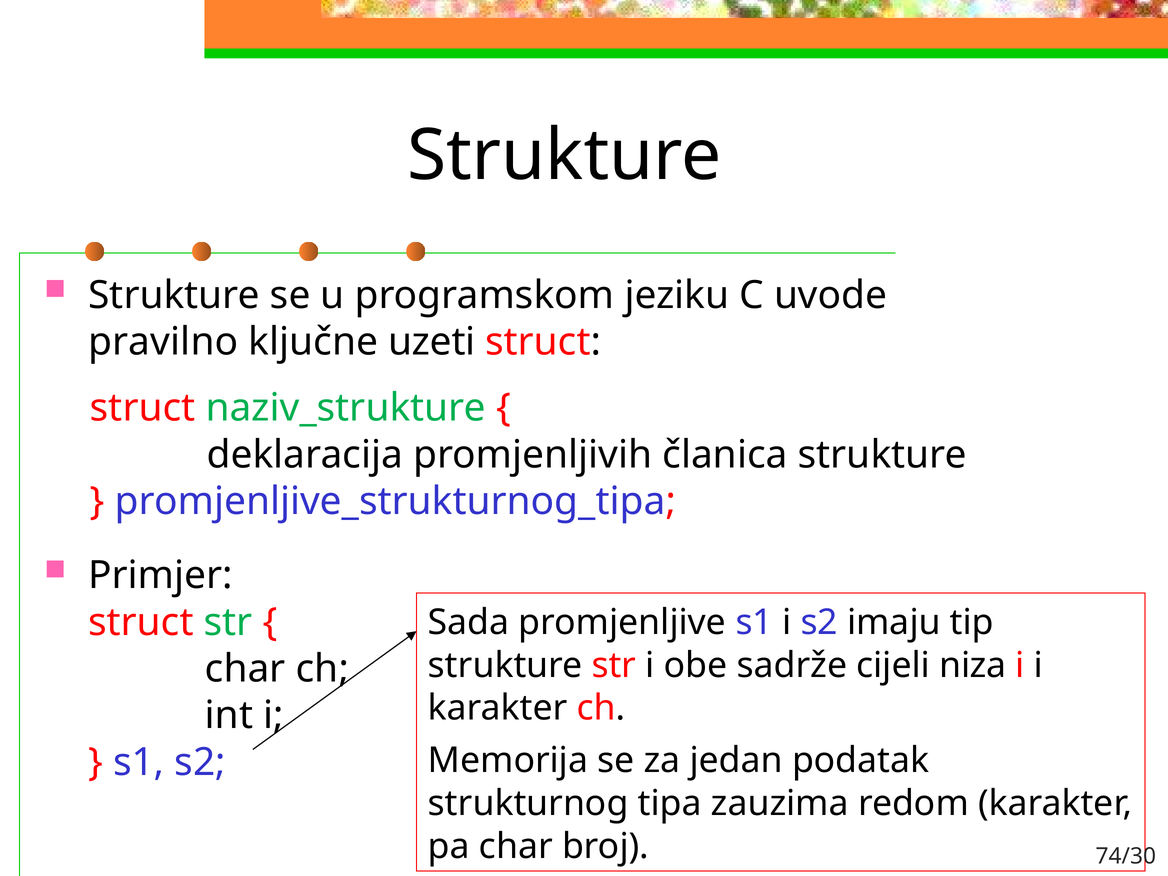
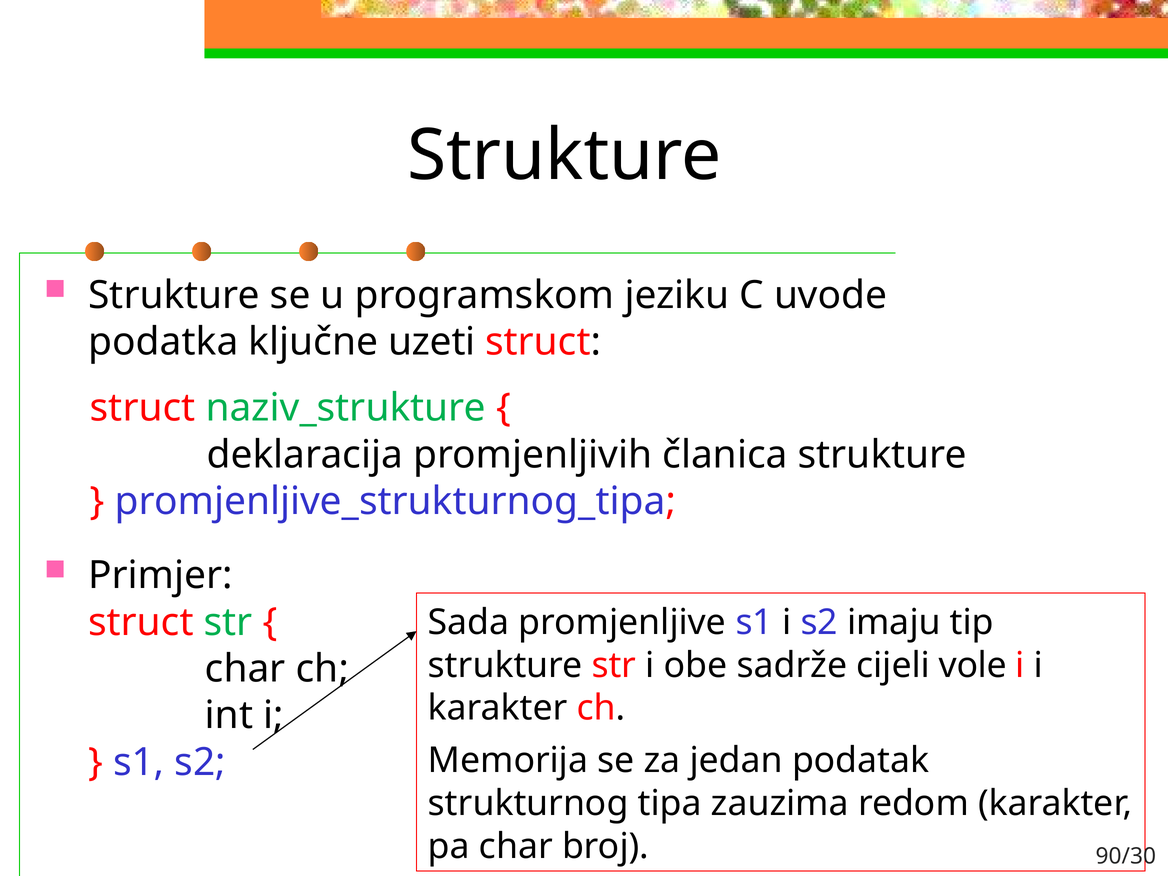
pravilno: pravilno -> podatka (163, 342)
niza: niza -> vole (973, 665)
74/30: 74/30 -> 90/30 (1126, 856)
